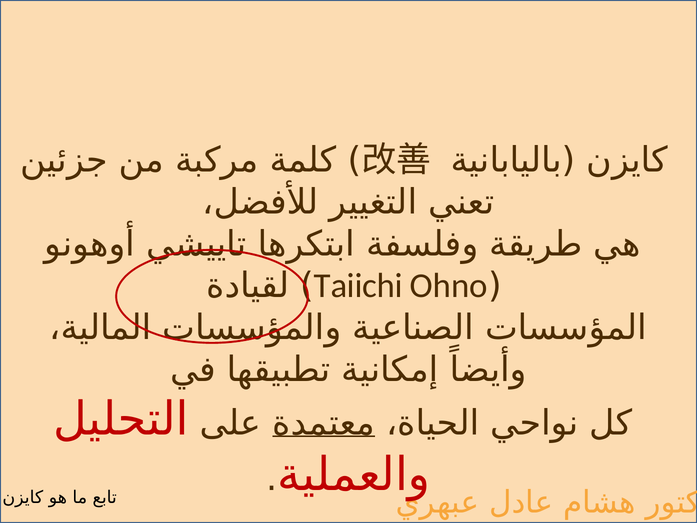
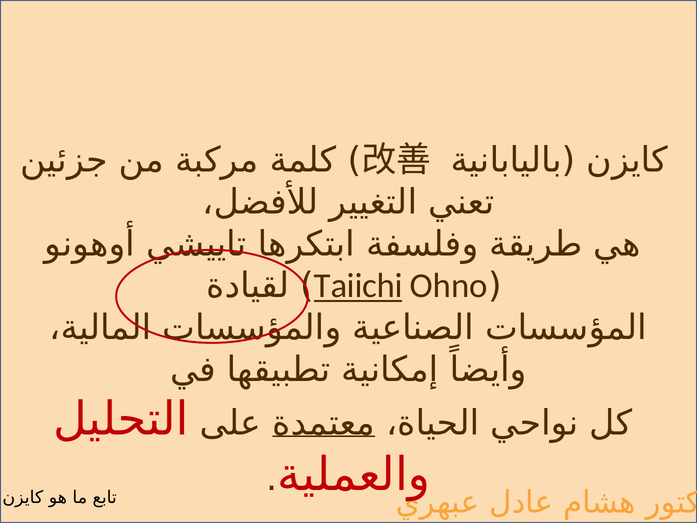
Taiichi underline: none -> present (358, 286)
